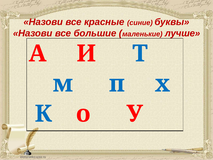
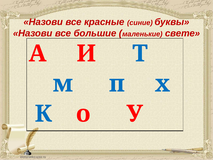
лучше: лучше -> свете (183, 33)
